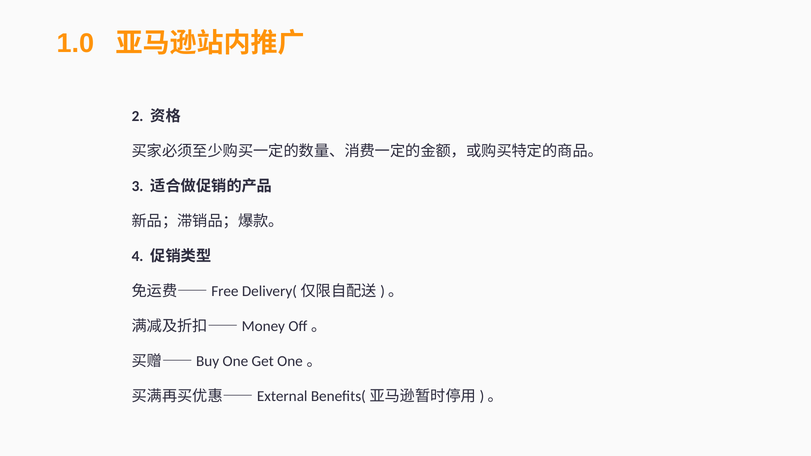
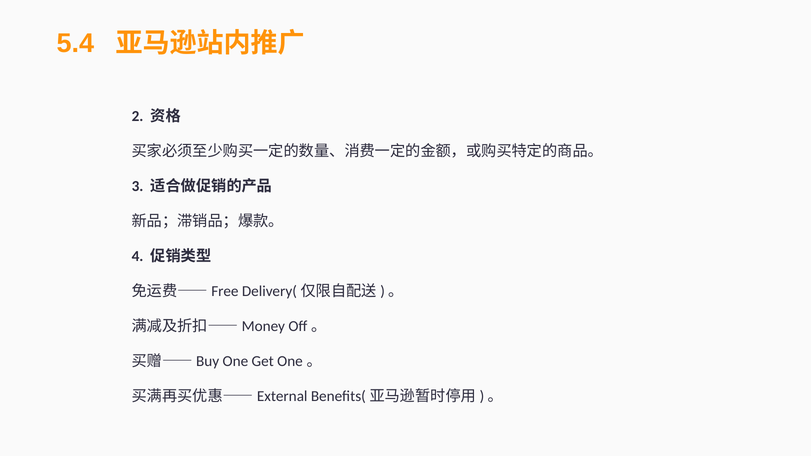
1.0: 1.0 -> 5.4 (75, 43)
